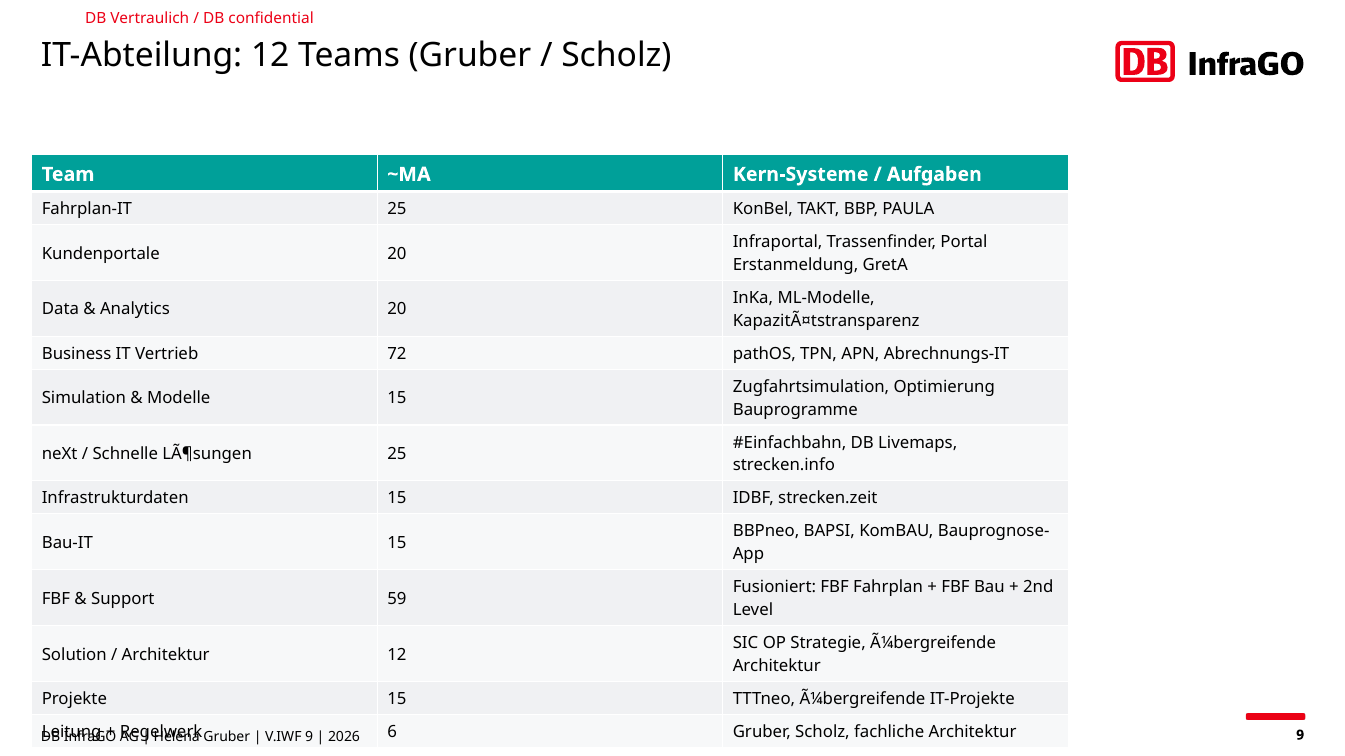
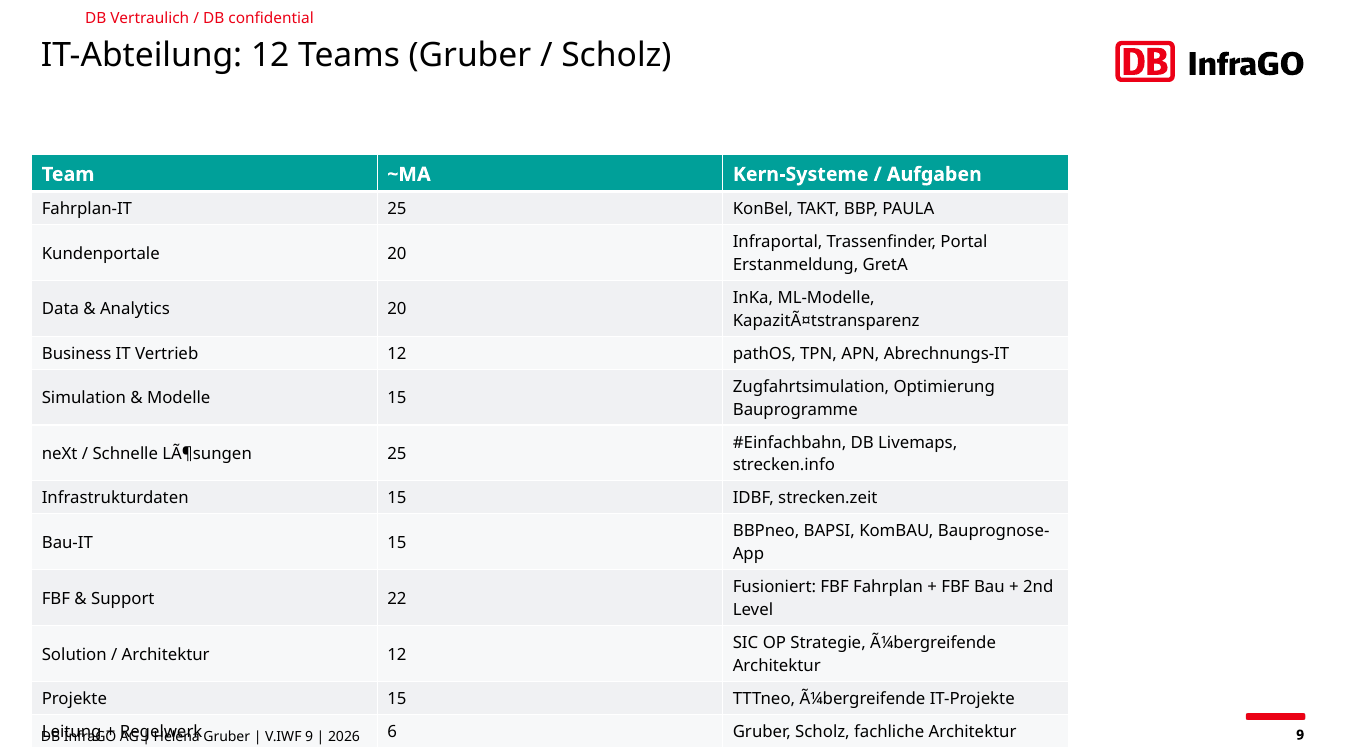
Vertrieb 72: 72 -> 12 (397, 354)
59: 59 -> 22 (397, 599)
